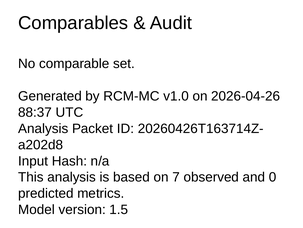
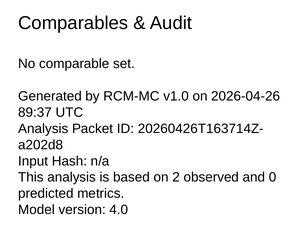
88:37: 88:37 -> 89:37 (35, 112)
7: 7 -> 2 (176, 177)
1.5: 1.5 -> 4.0 (119, 209)
